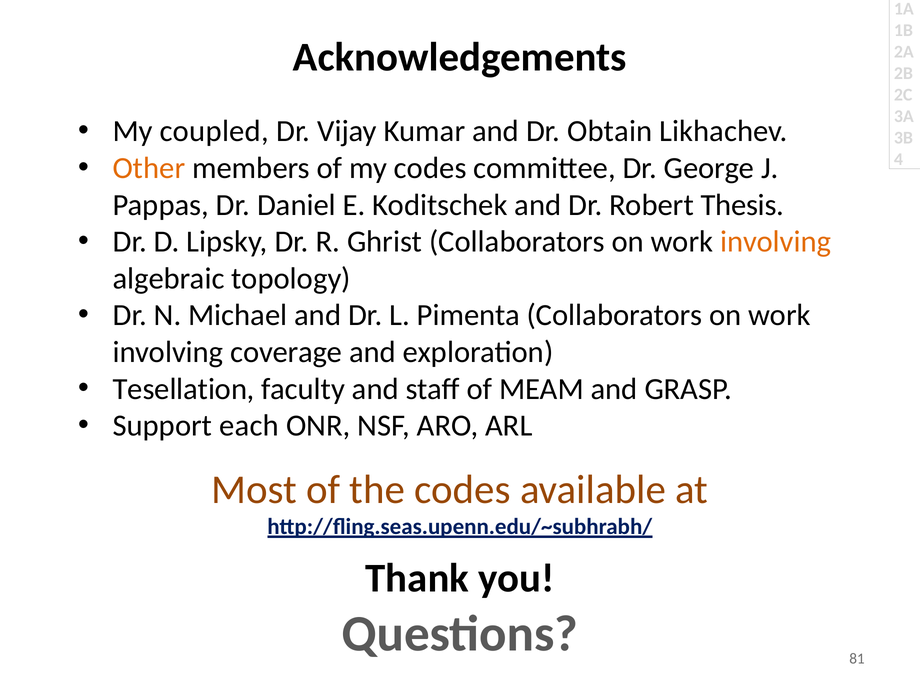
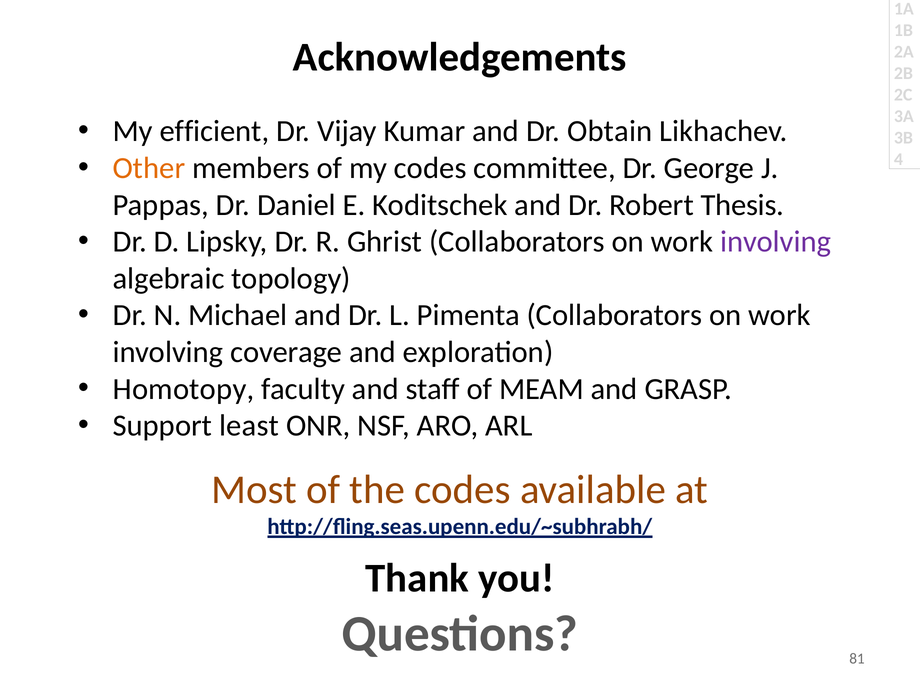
coupled: coupled -> efficient (214, 131)
involving colour: orange -> purple (776, 242)
Tesellation: Tesellation -> Homotopy (183, 389)
each: each -> least (249, 426)
